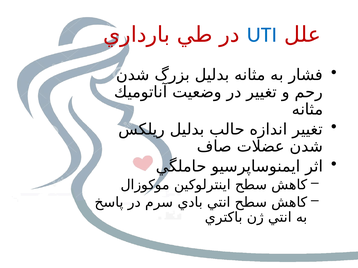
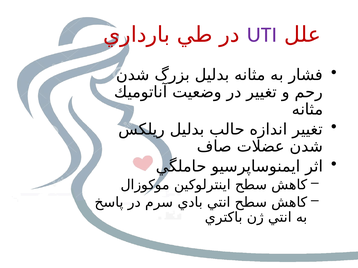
UTI colour: blue -> purple (262, 35)
